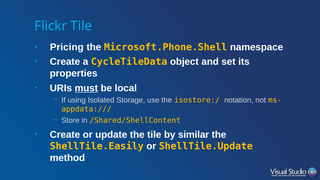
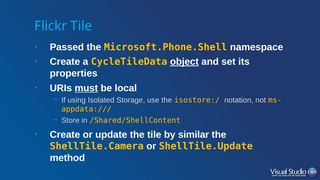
Pricing: Pricing -> Passed (67, 47)
object underline: none -> present (184, 62)
ShellTile.Easily: ShellTile.Easily -> ShellTile.Camera (97, 146)
